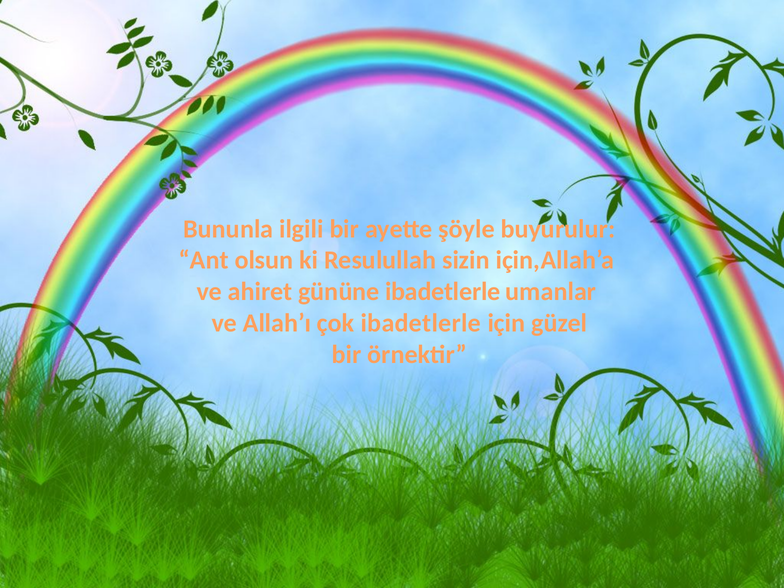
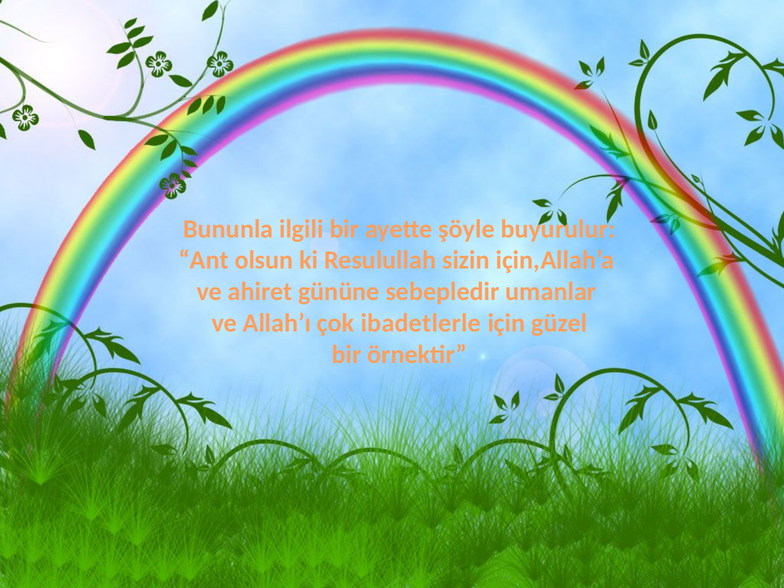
gününe ibadetlerle: ibadetlerle -> sebepledir (443, 292)
